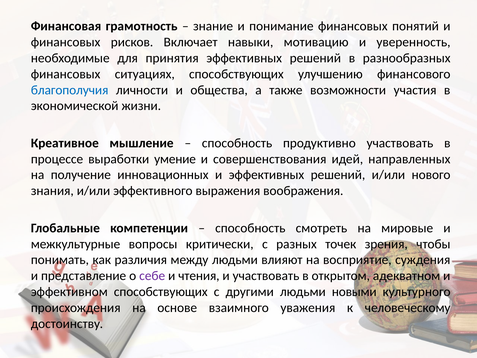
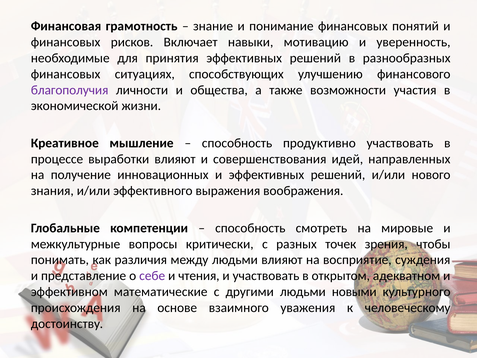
благополучия colour: blue -> purple (70, 90)
выработки умение: умение -> влияют (175, 159)
эффективном способствующих: способствующих -> математические (161, 292)
